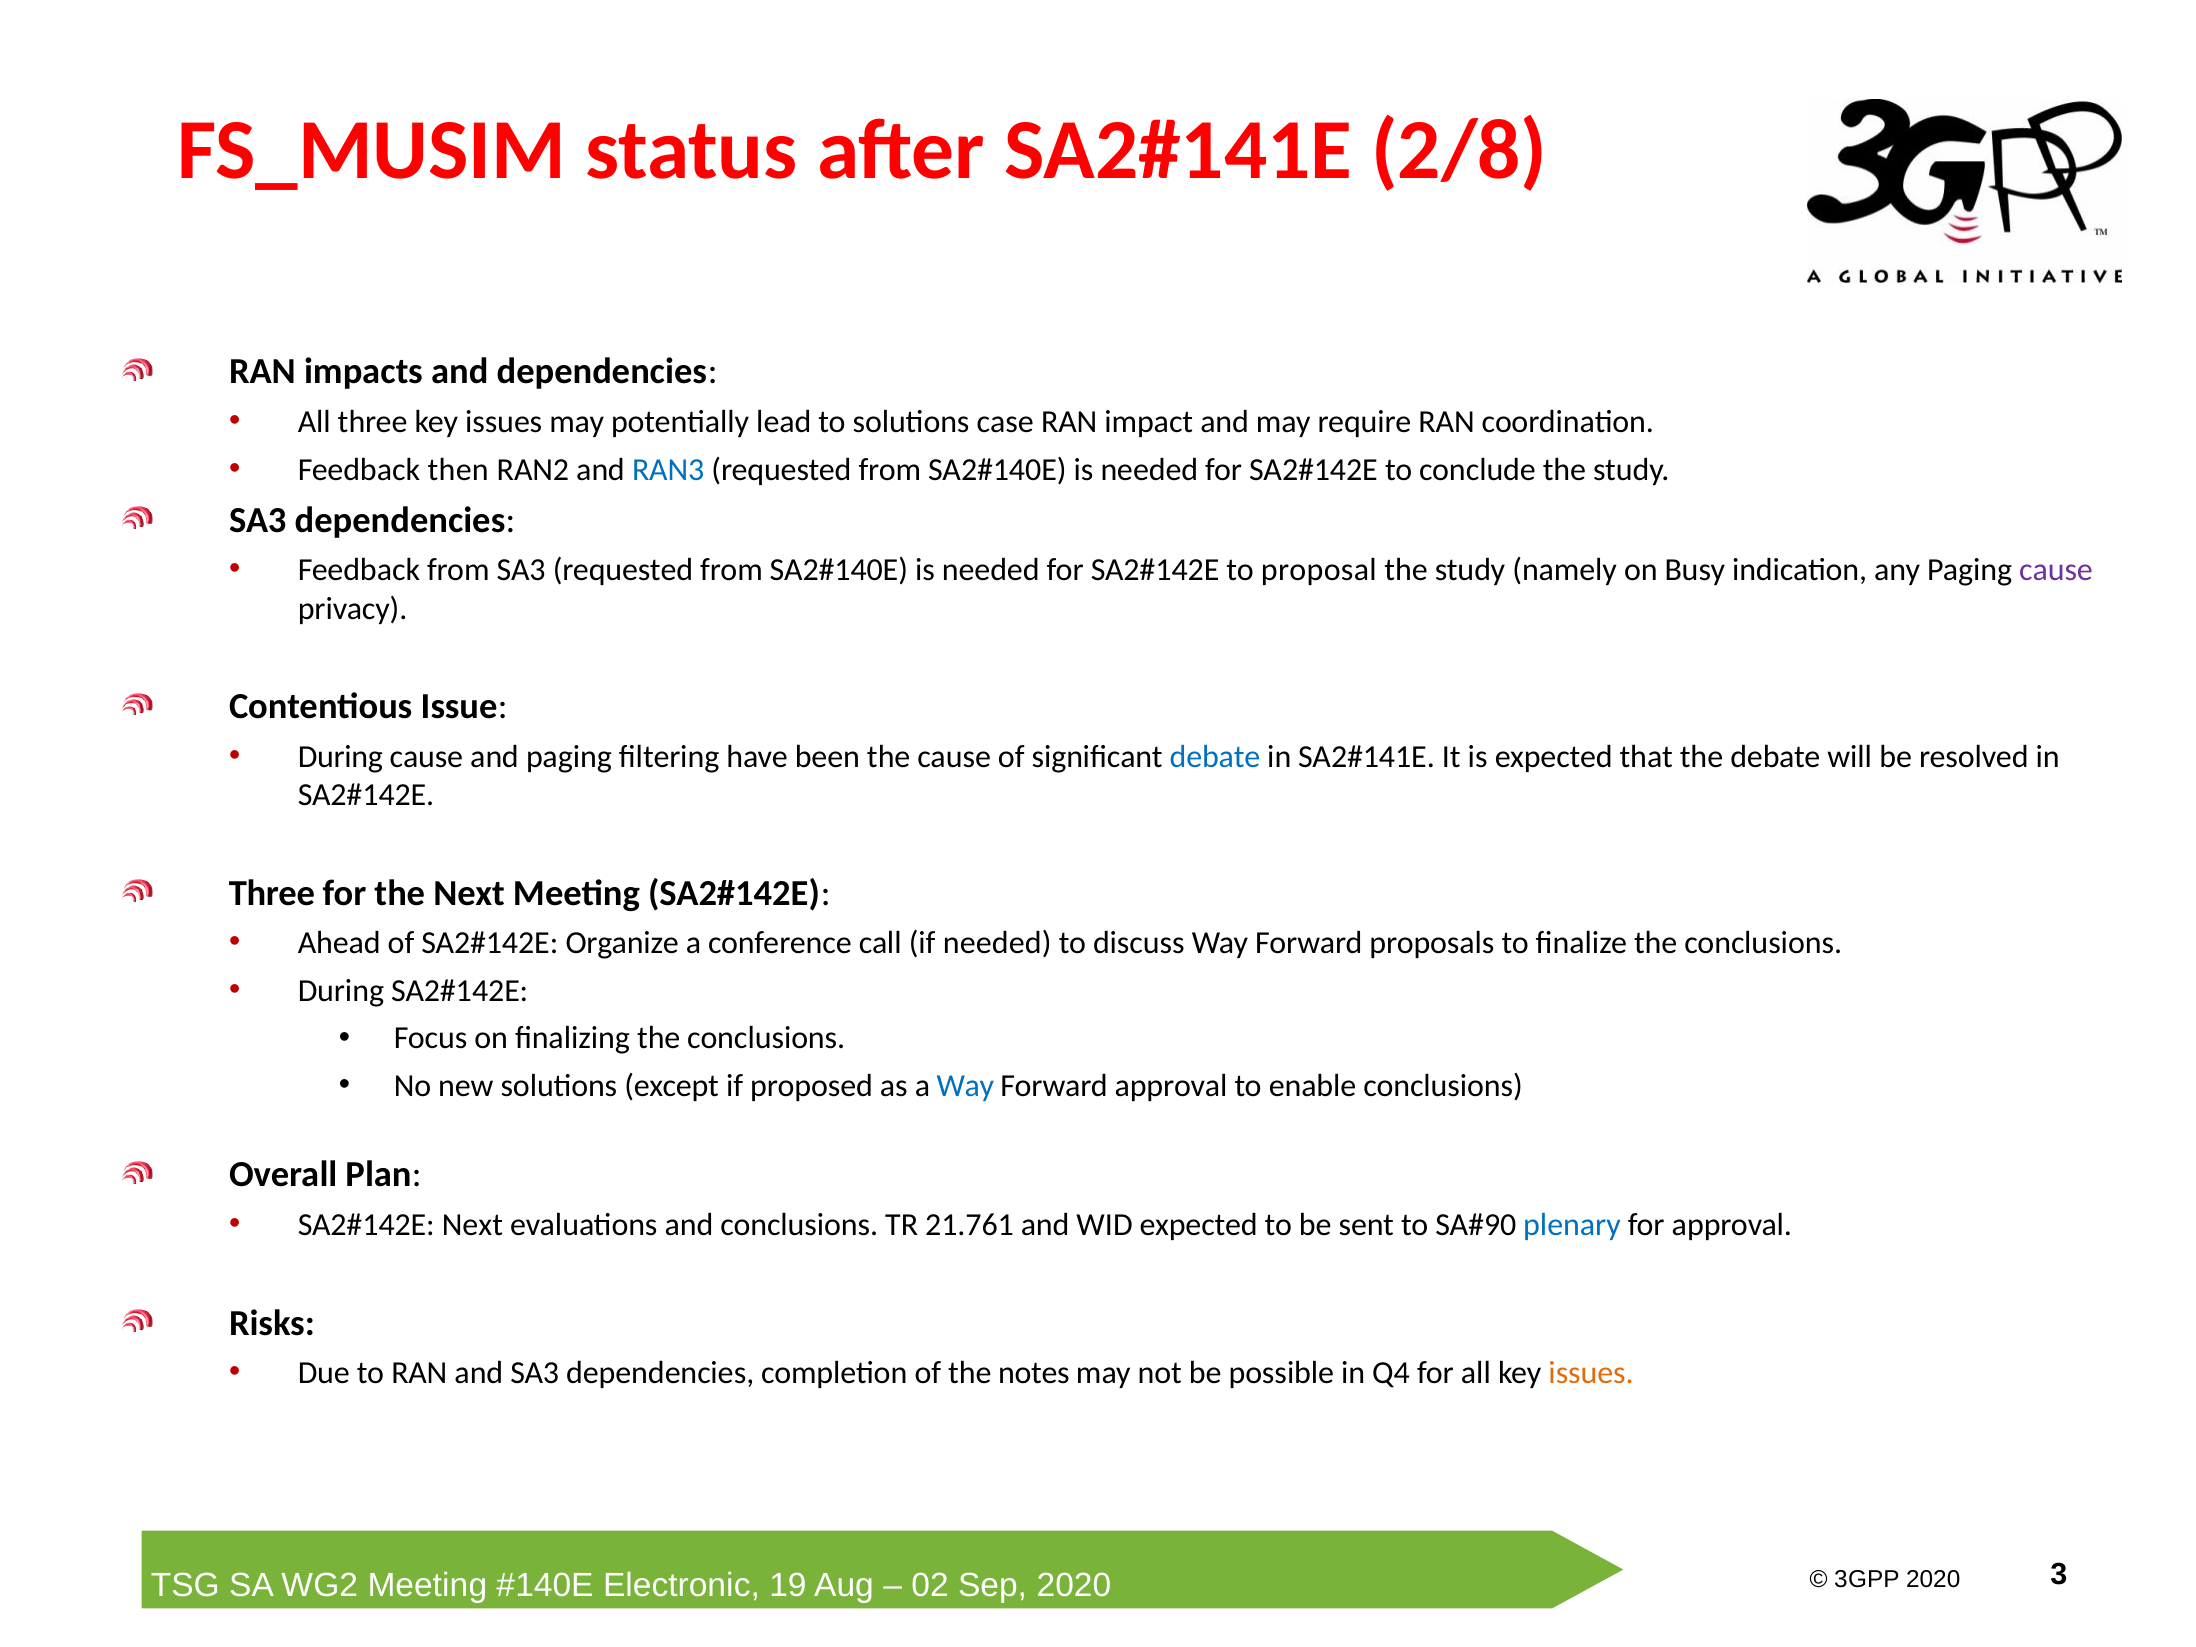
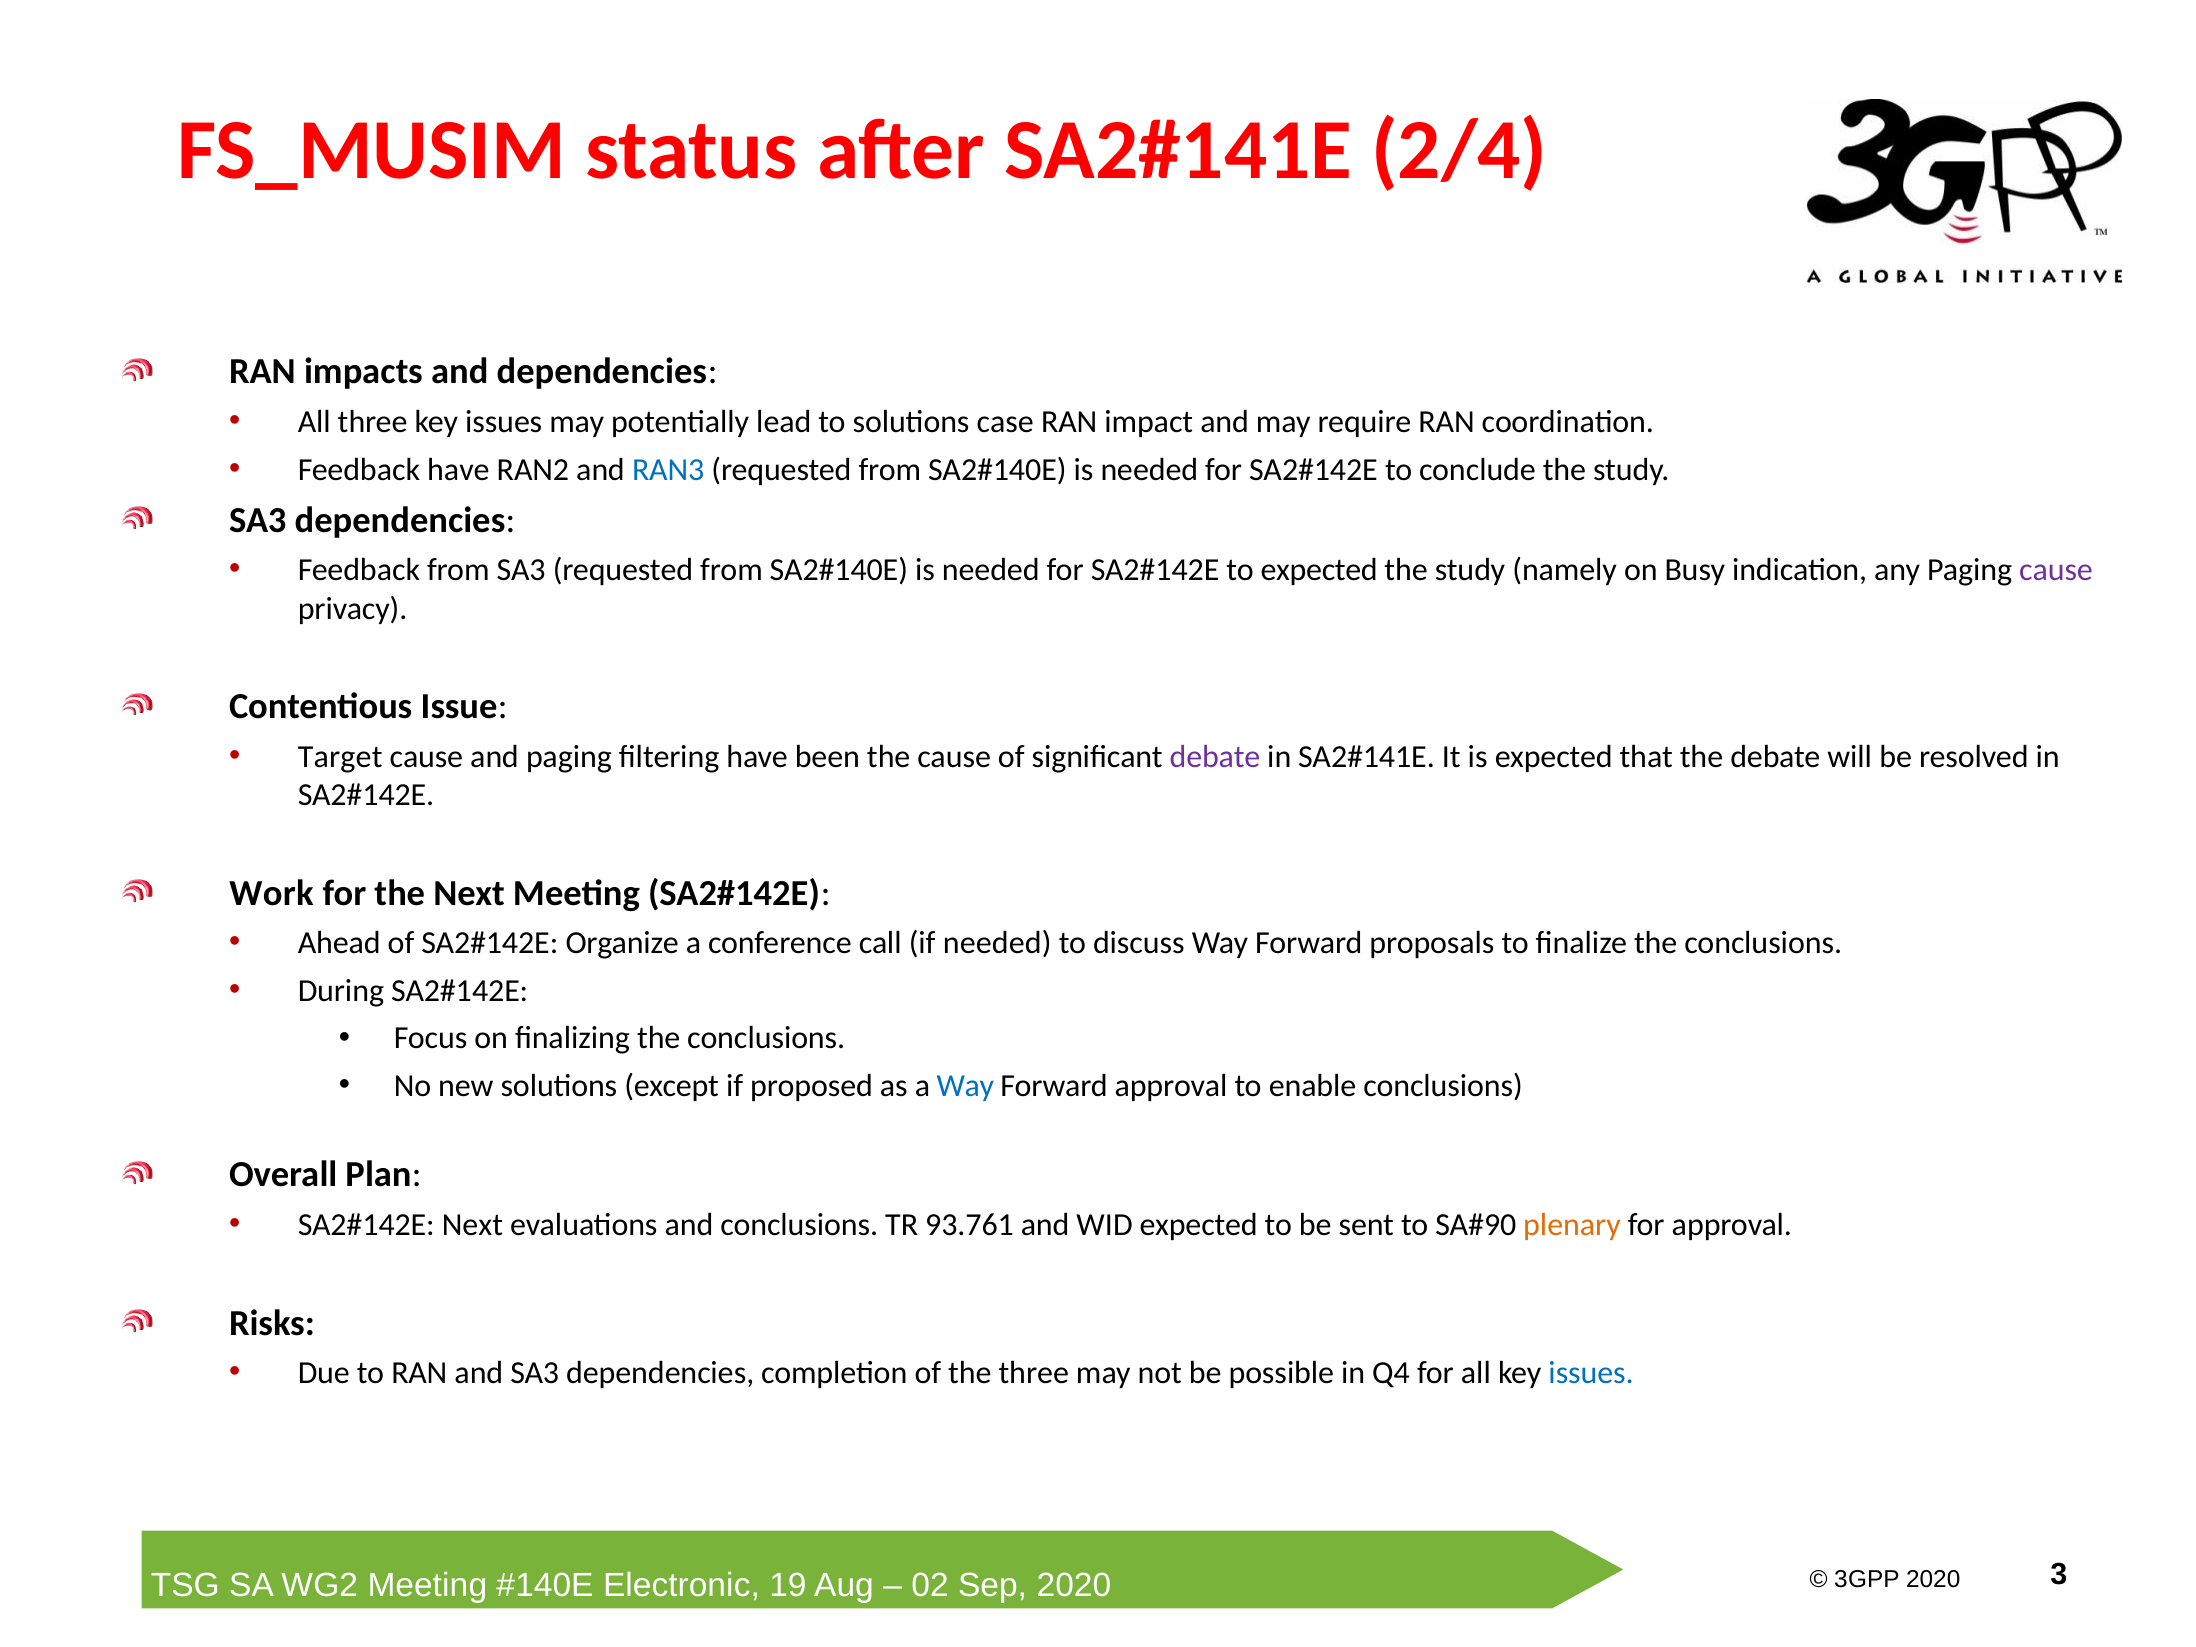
2/8: 2/8 -> 2/4 (1459, 150)
Feedback then: then -> have (458, 469)
to proposal: proposal -> expected (1319, 570)
During: During -> Target (340, 757)
debate colour: blue -> purple (1215, 757)
Three: Three -> Work (272, 893)
21.761: 21.761 -> 93.761 (970, 1225)
plenary colour: blue -> orange (1572, 1225)
the notes: notes -> three (1034, 1373)
issues colour: orange -> blue (1591, 1373)
